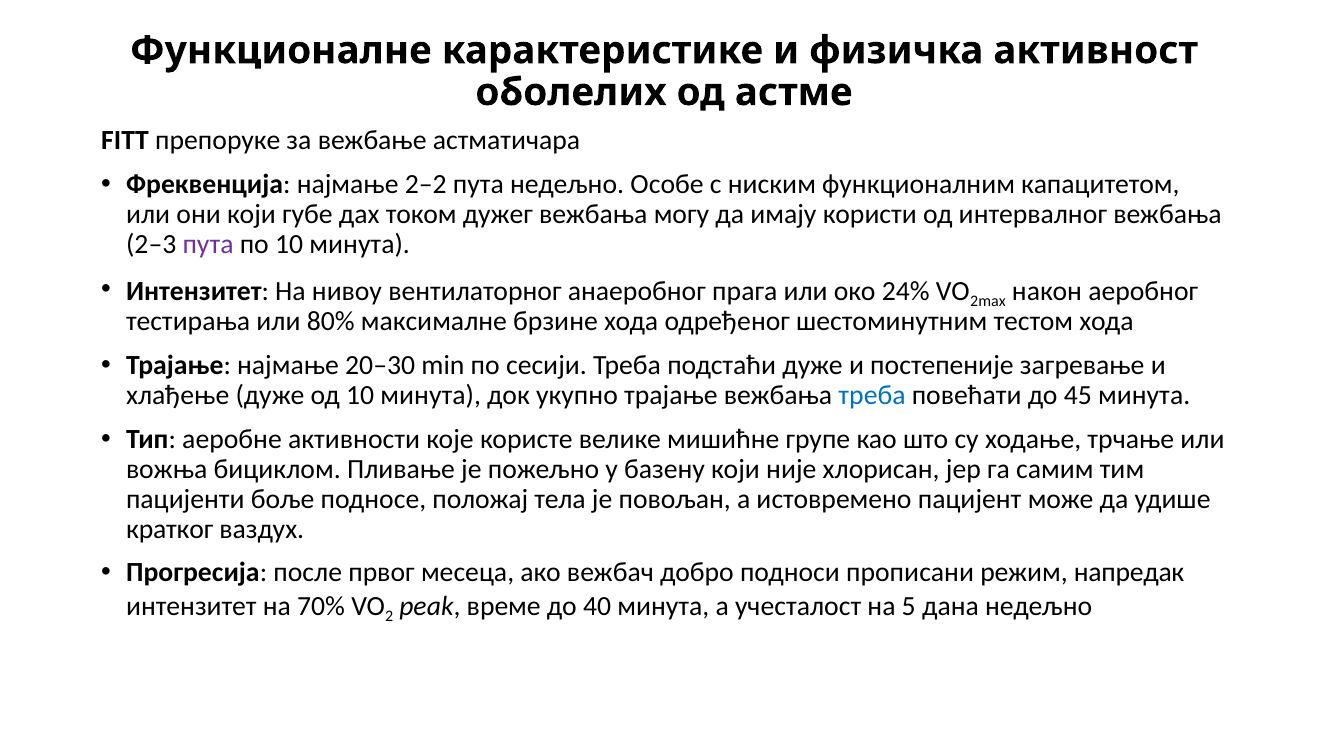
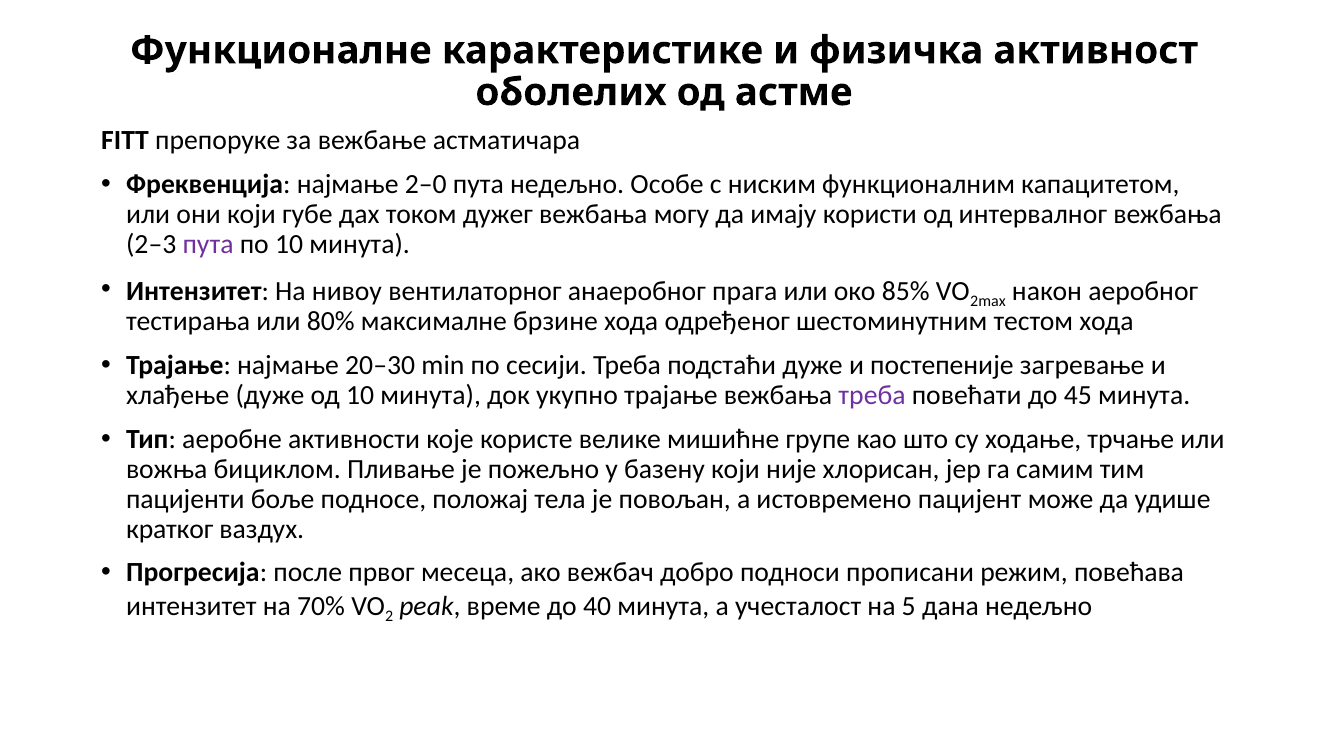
2–2: 2–2 -> 2–0 (426, 184)
24%: 24% -> 85% (906, 291)
треба colour: blue -> purple (872, 395)
напредак: напредак -> повећава (1129, 573)
